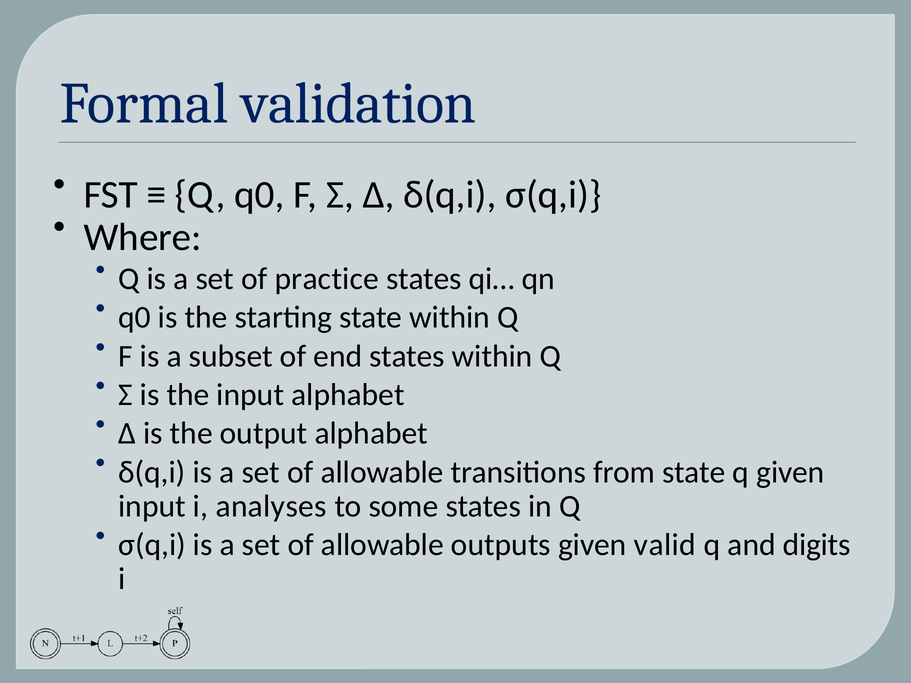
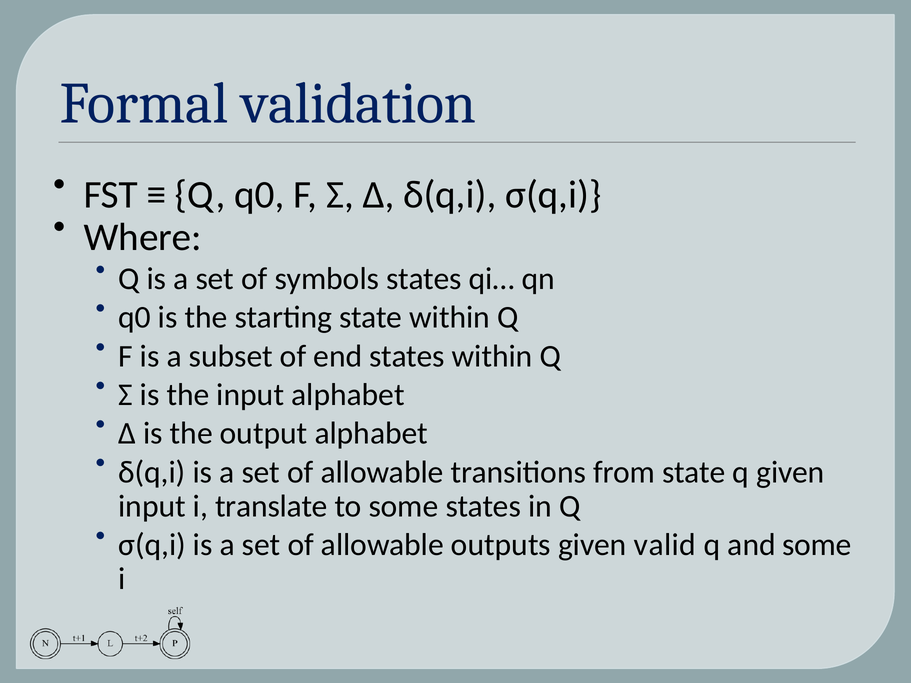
practice: practice -> symbols (327, 279)
analyses: analyses -> translate (271, 506)
and digits: digits -> some (817, 545)
